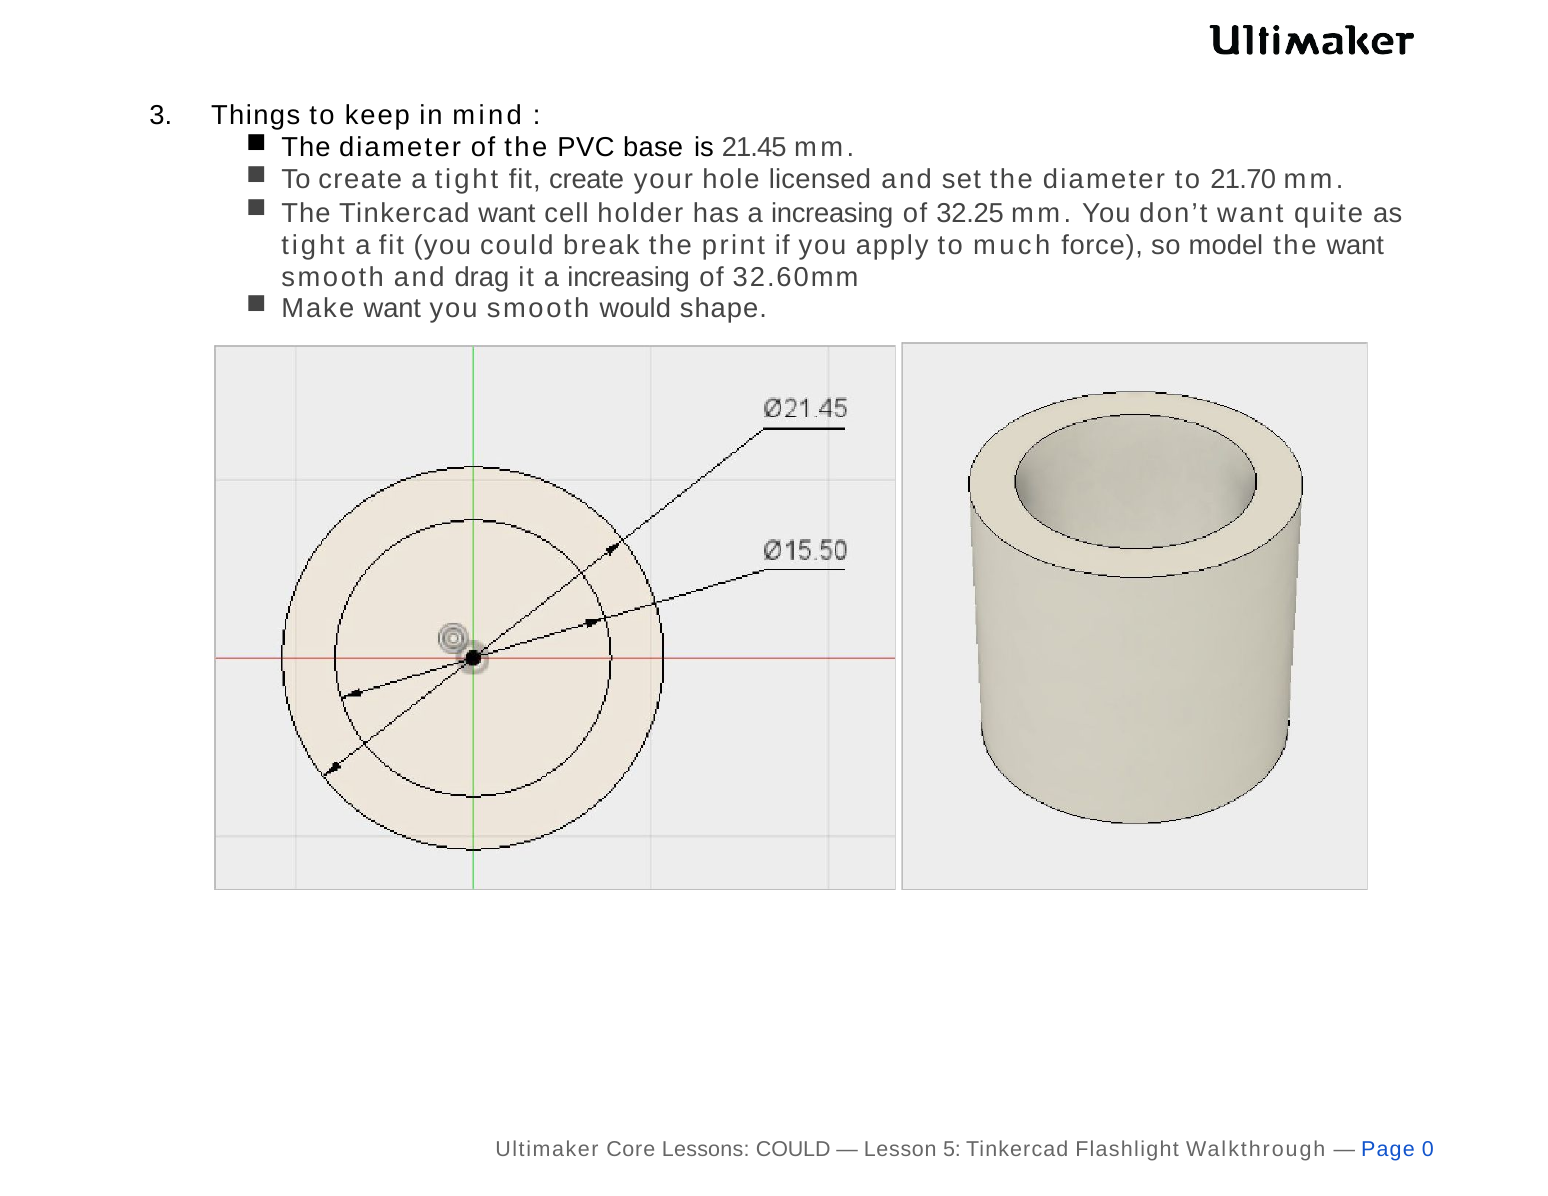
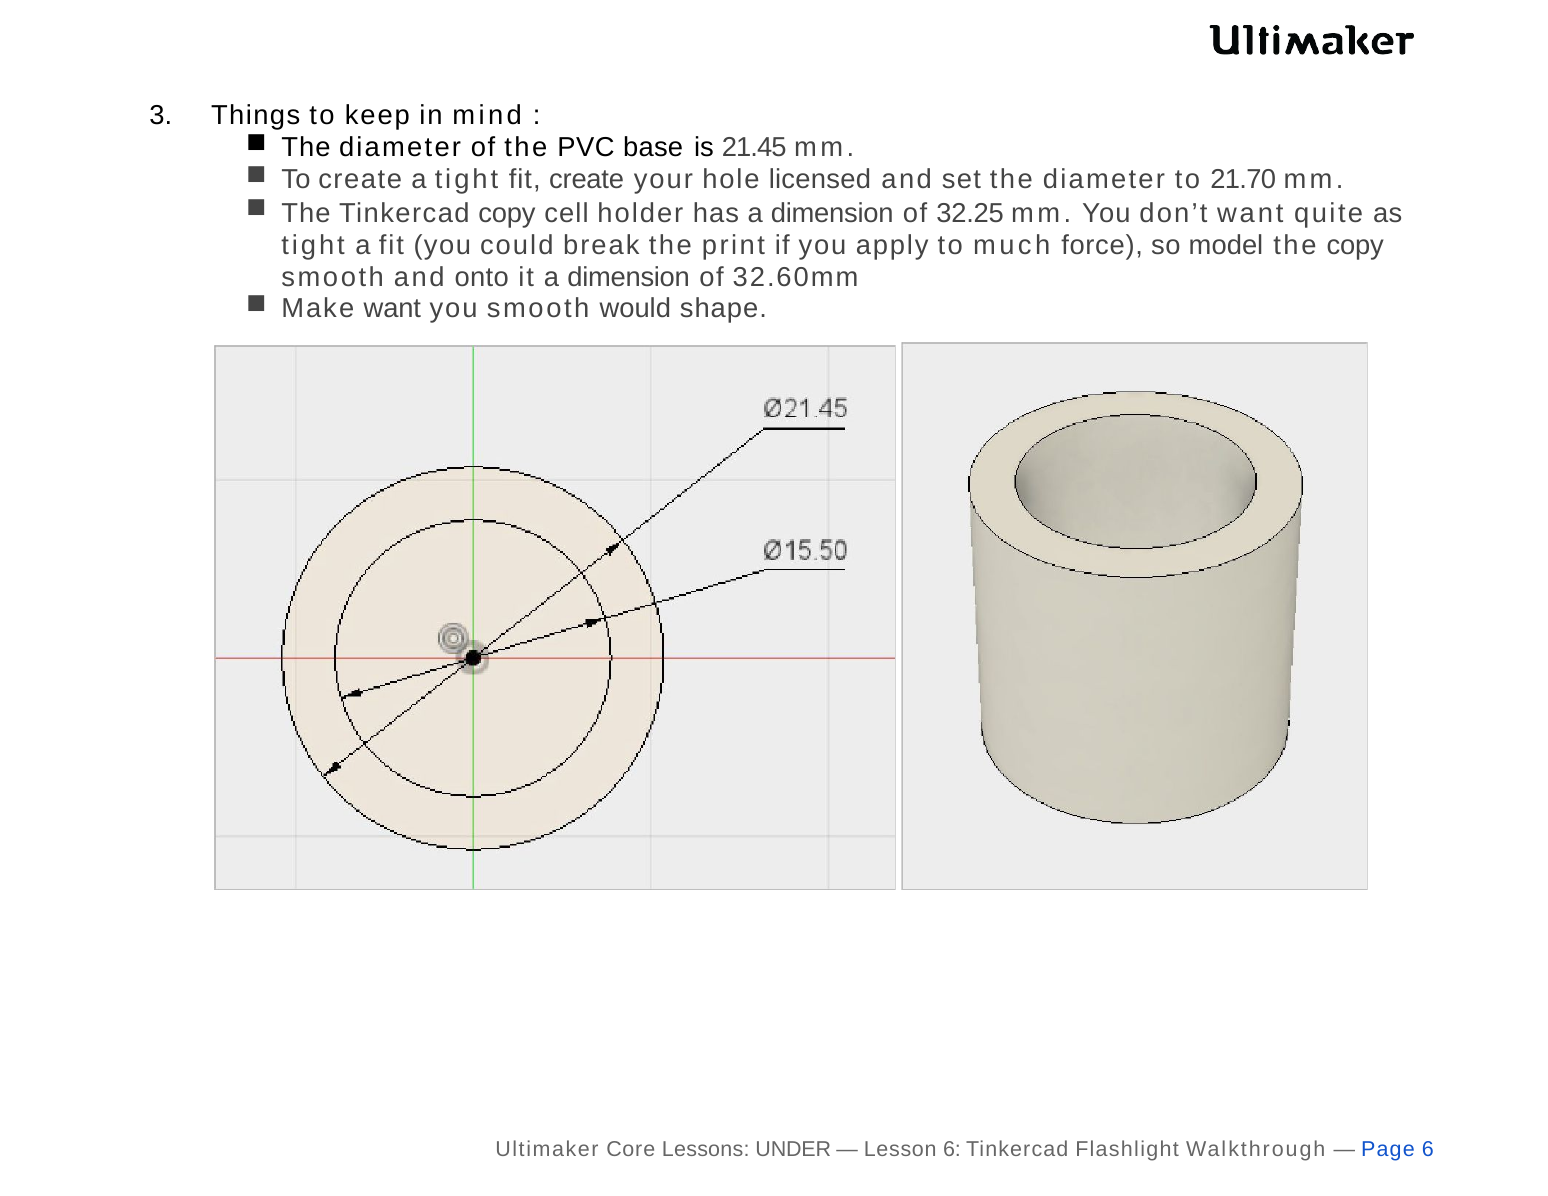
Tinkercad want: want -> copy (507, 213)
has a increasing: increasing -> dimension (832, 213)
the want: want -> copy (1355, 245)
drag: drag -> onto (482, 278)
it a increasing: increasing -> dimension (629, 278)
Lessons COULD: COULD -> UNDER (793, 1150)
Lesson 5: 5 -> 6 (952, 1150)
Page 0: 0 -> 6 (1428, 1150)
